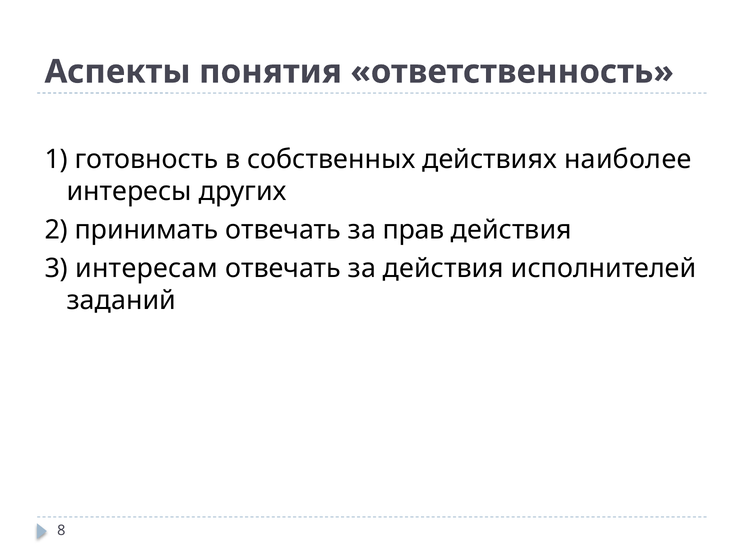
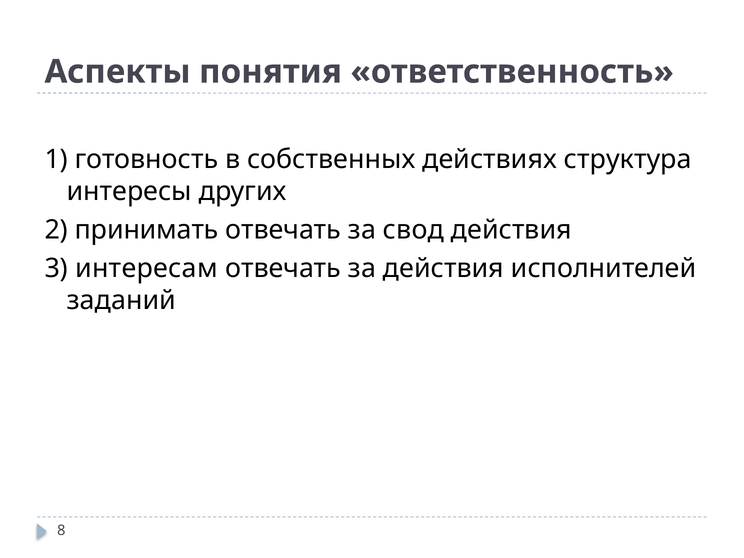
наиболее: наиболее -> структура (628, 159)
прав: прав -> свод (413, 230)
